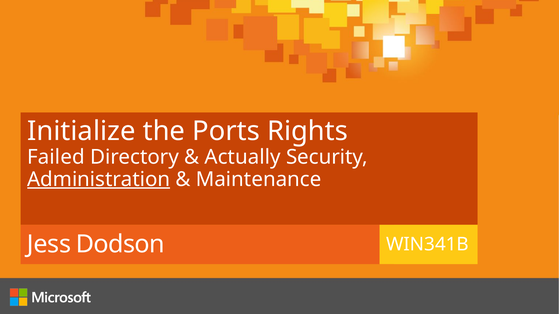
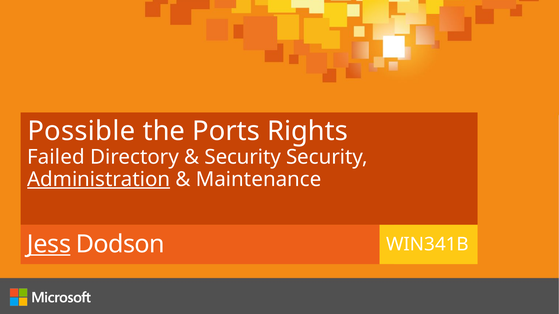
Initialize: Initialize -> Possible (81, 131)
Actually: Actually -> Security (243, 157)
Jess underline: none -> present (49, 245)
